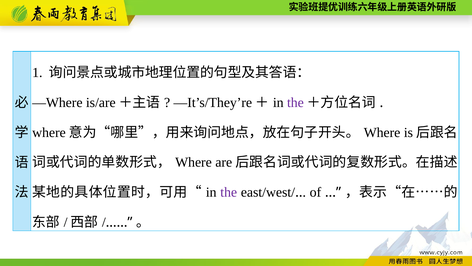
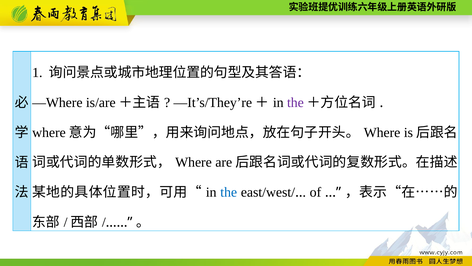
the colour: purple -> blue (229, 192)
